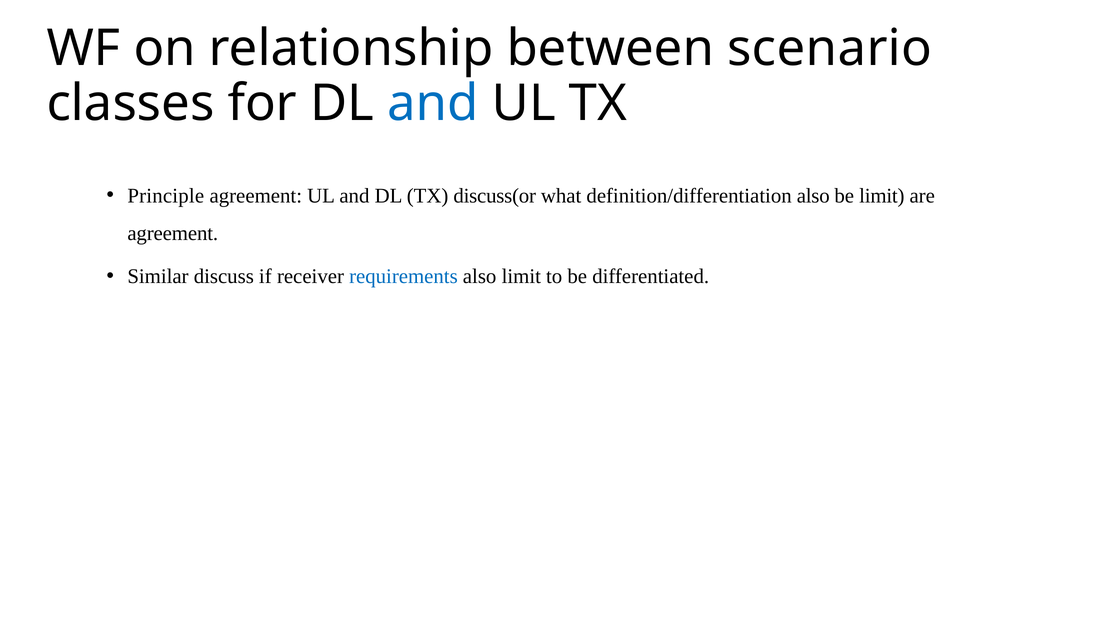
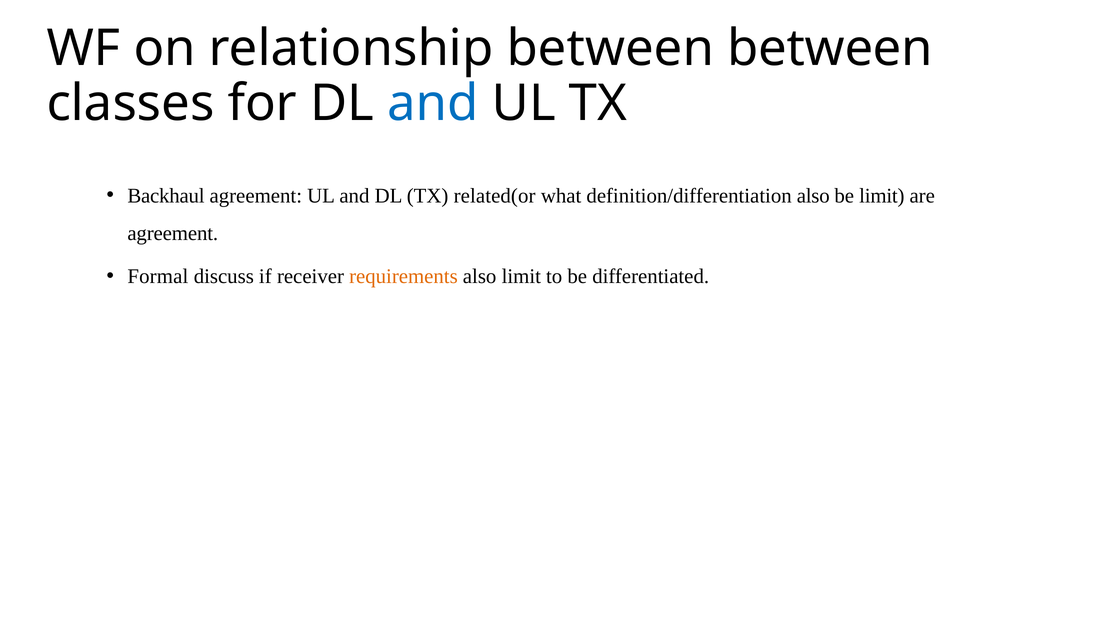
between scenario: scenario -> between (830, 48)
Principle: Principle -> Backhaul (166, 196)
discuss(or: discuss(or -> related(or (495, 196)
Similar: Similar -> Formal (158, 276)
requirements colour: blue -> orange (403, 276)
